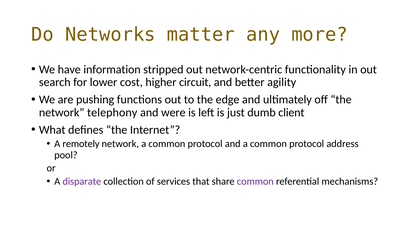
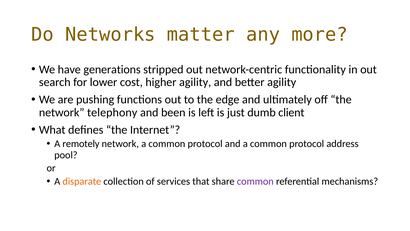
information: information -> generations (112, 69)
higher circuit: circuit -> agility (195, 82)
were: were -> been (173, 112)
disparate colour: purple -> orange (82, 181)
